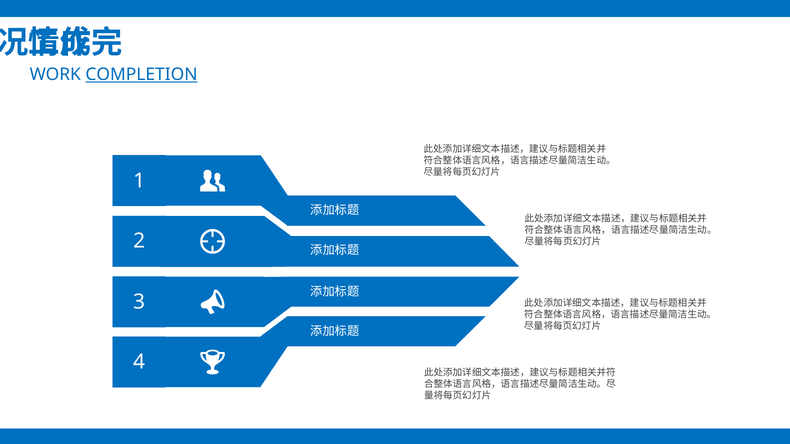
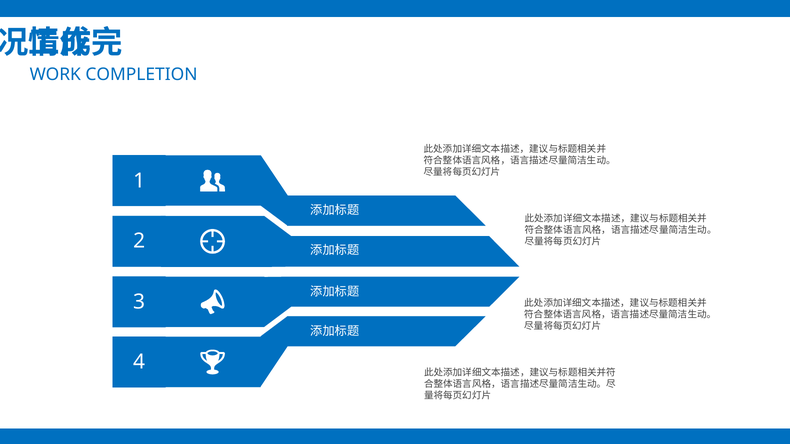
COMPLETION underline: present -> none (141, 74)
